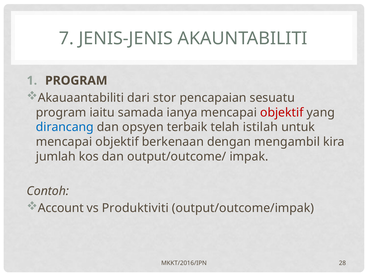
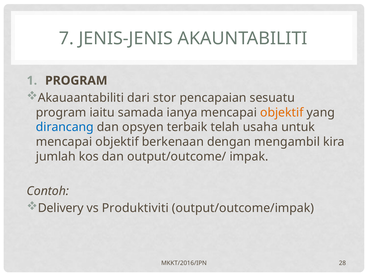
objektif colour: red -> orange (282, 112)
istilah: istilah -> usaha (260, 127)
Account: Account -> Delivery (61, 208)
